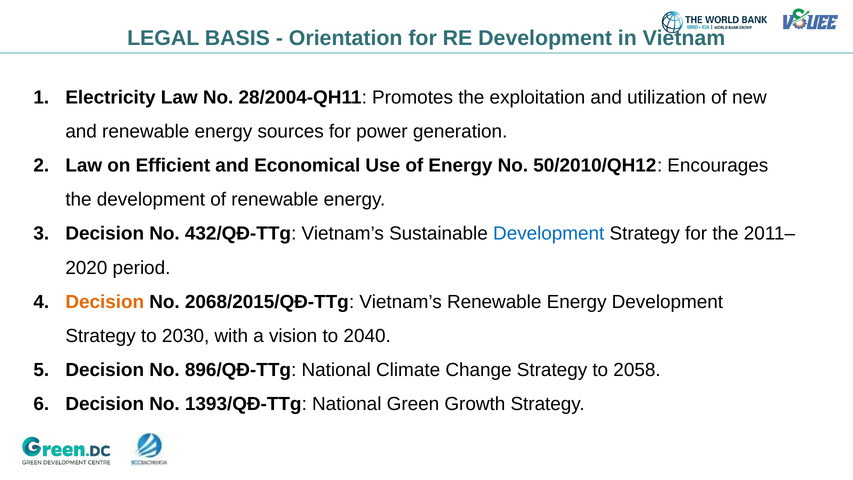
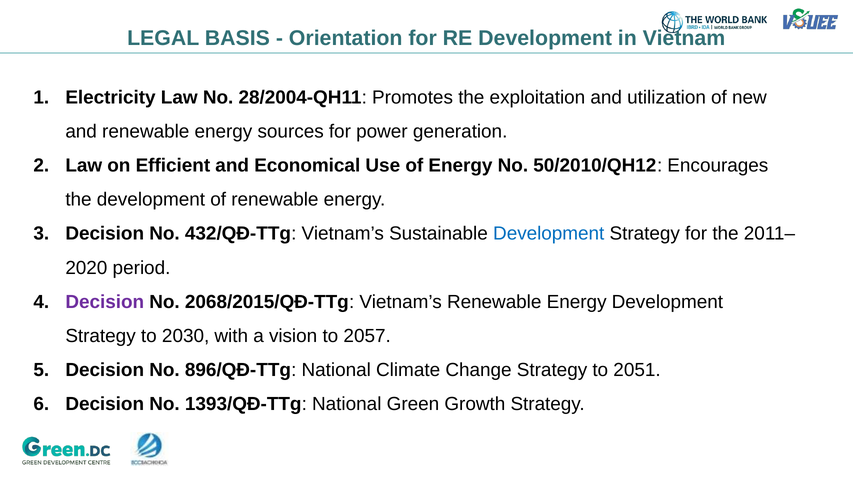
Decision colour: orange -> purple (105, 302)
2040: 2040 -> 2057 (367, 336)
2058: 2058 -> 2051 (637, 370)
